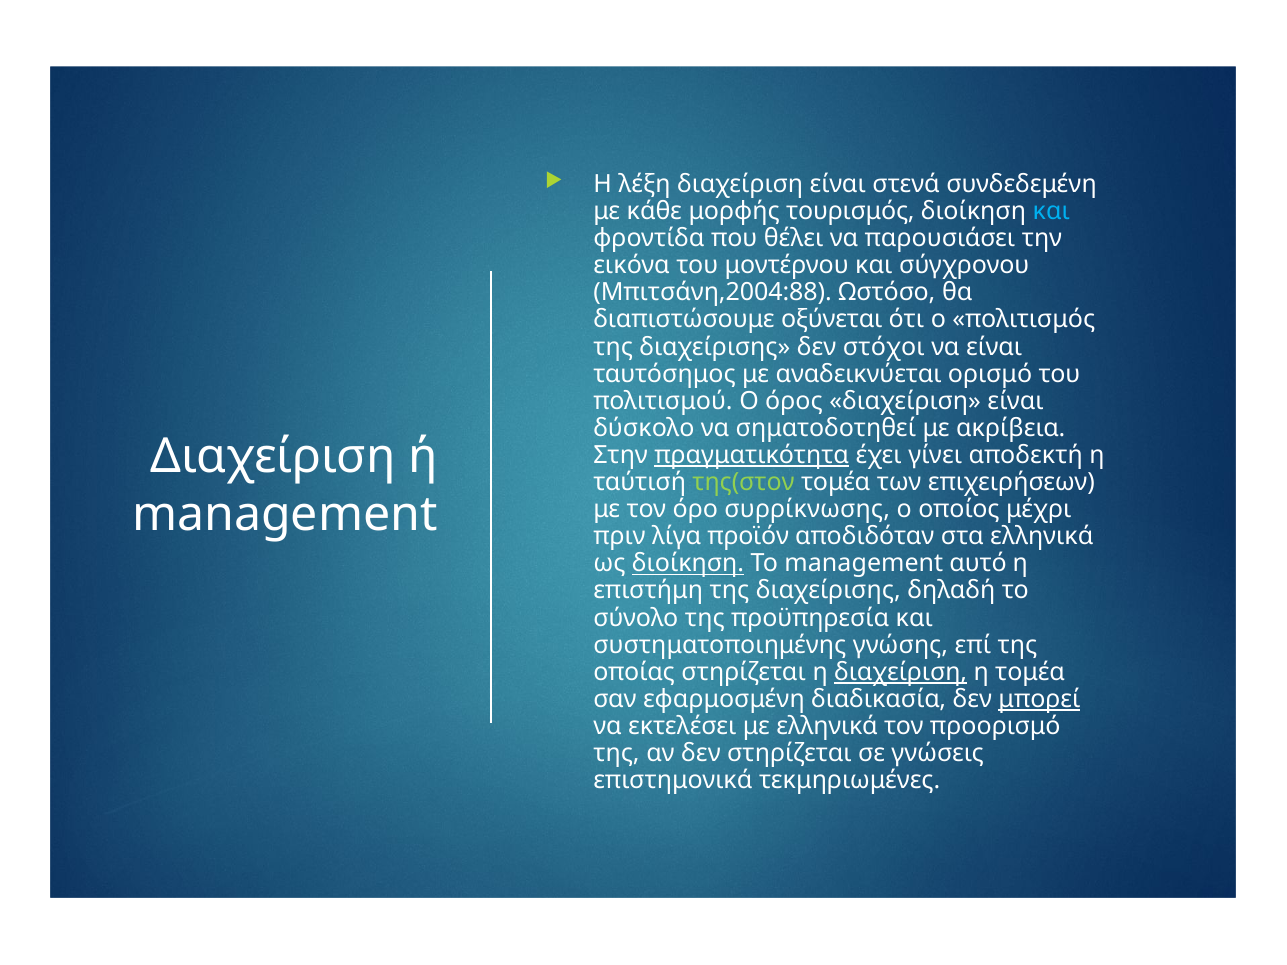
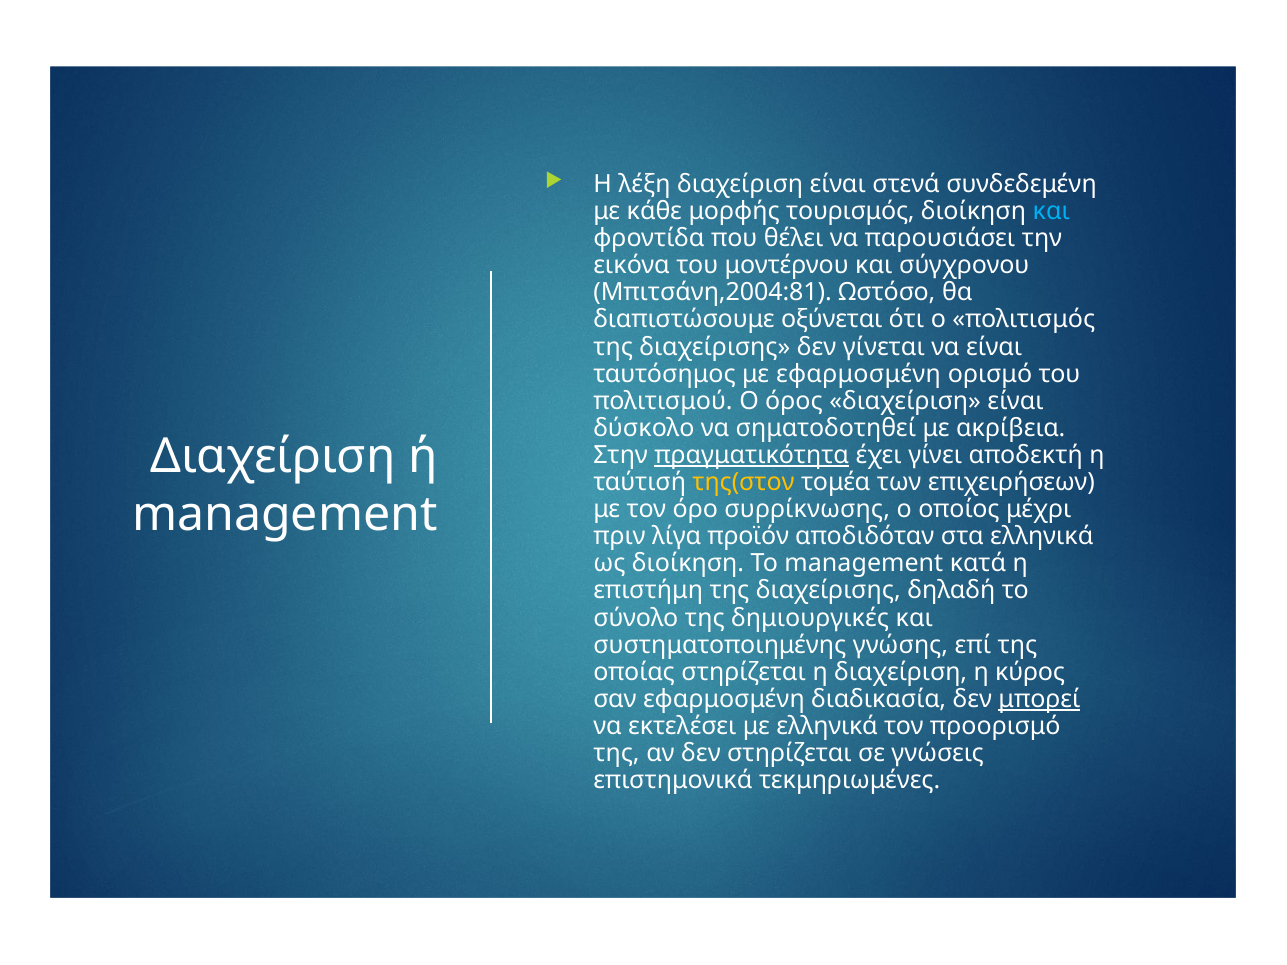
Μπιτσάνη,2004:88: Μπιτσάνη,2004:88 -> Μπιτσάνη,2004:81 (713, 293)
στόχοι: στόχοι -> γίνεται (884, 347)
με αναδεικνύεται: αναδεικνύεται -> εφαρμοσμένη (858, 374)
της(στον colour: light green -> yellow (744, 482)
διοίκηση underline: present -> none (688, 564)
αυτό: αυτό -> κατά (978, 564)
προϋπηρεσία: προϋπηρεσία -> δημιουργικές (810, 618)
διαχείριση underline: present -> none (901, 672)
η τομέα: τομέα -> κύρος (1030, 672)
